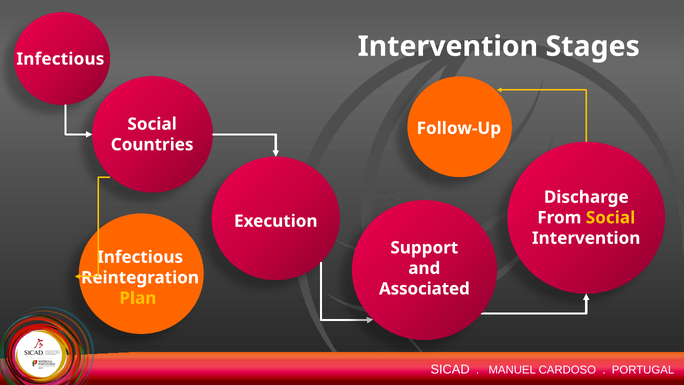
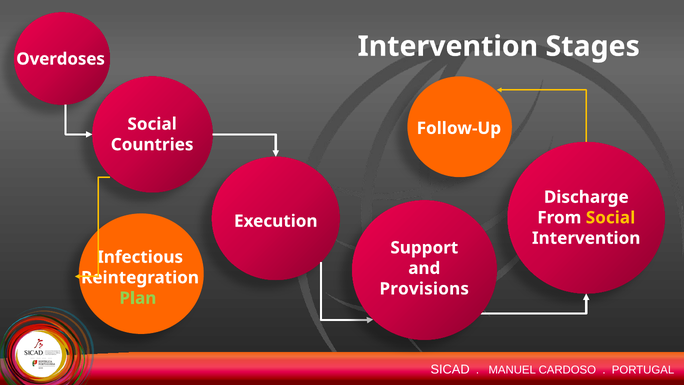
Infectious: Infectious -> Overdoses (61, 59)
Associated: Associated -> Provisions (424, 289)
Plan colour: yellow -> light green (138, 298)
